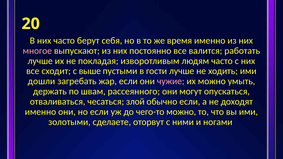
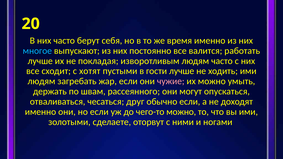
многое colour: pink -> light blue (37, 51)
выше: выше -> хотят (90, 71)
дошли: дошли -> людям (41, 81)
злой: злой -> друг (135, 102)
